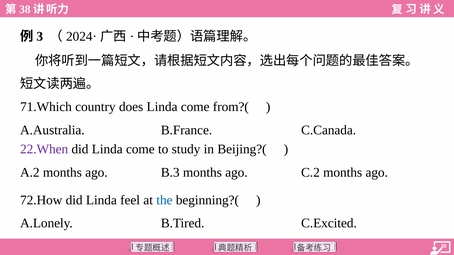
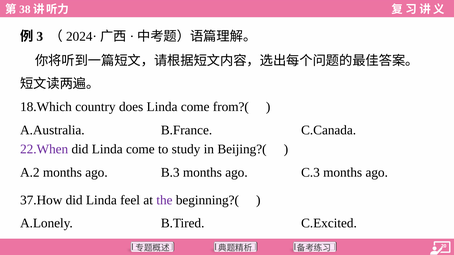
71.Which: 71.Which -> 18.Which (46, 107)
C.2: C.2 -> C.3 (310, 173)
72.How: 72.How -> 37.How (41, 200)
the colour: blue -> purple (164, 200)
